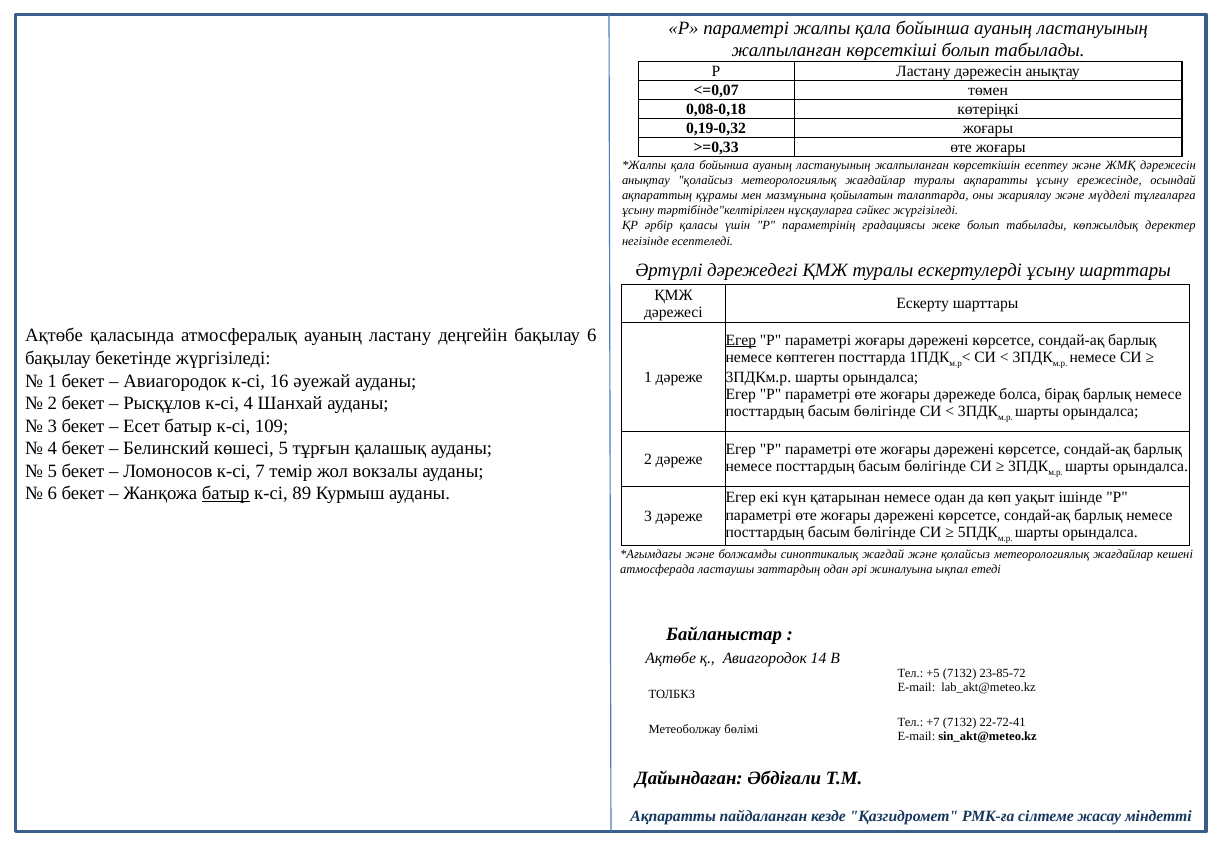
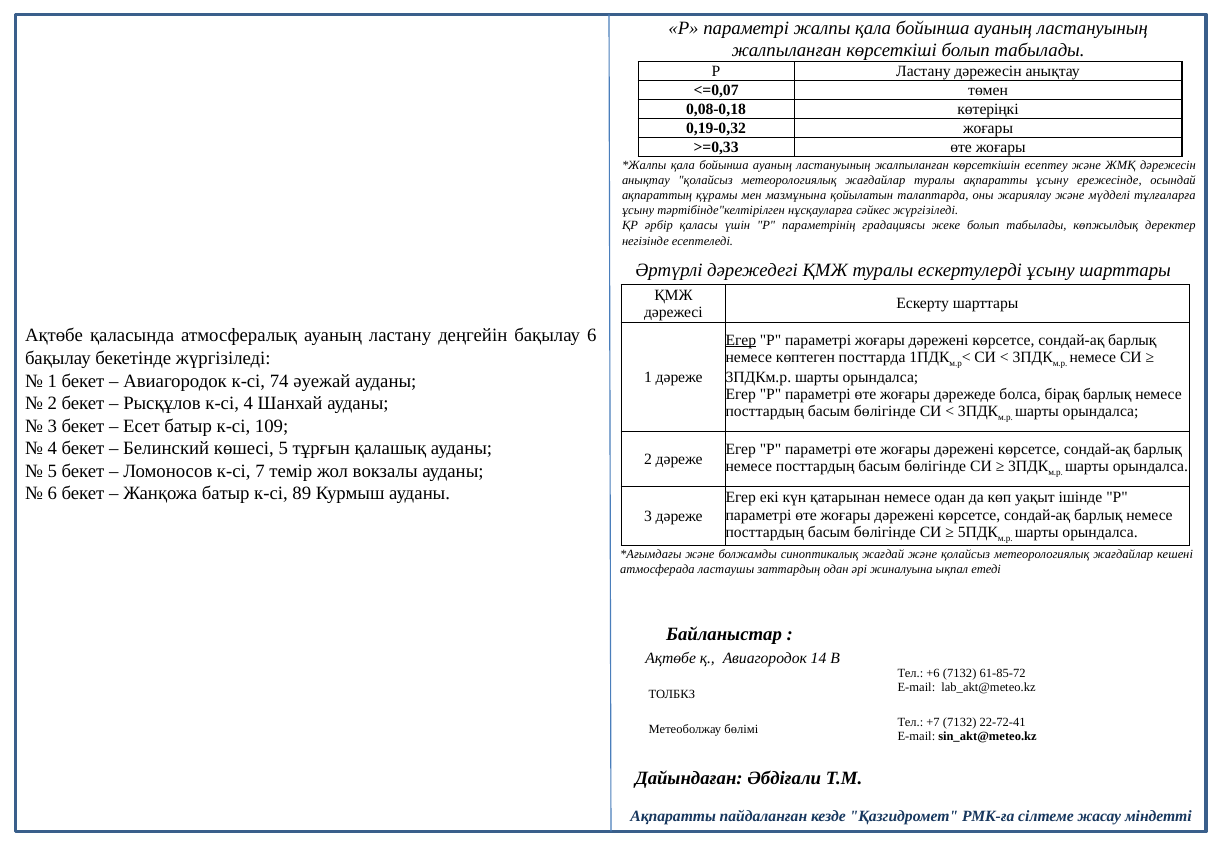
16: 16 -> 74 (279, 381)
батыр underline: present -> none (226, 494)
+5: +5 -> +6 (933, 674)
23-85-72: 23-85-72 -> 61-85-72 (1003, 674)
